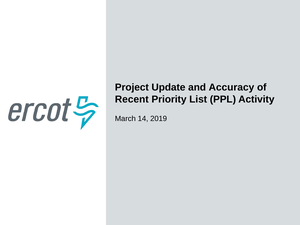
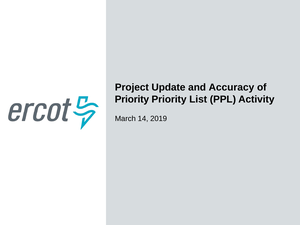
Recent: Recent -> Priority (132, 99)
